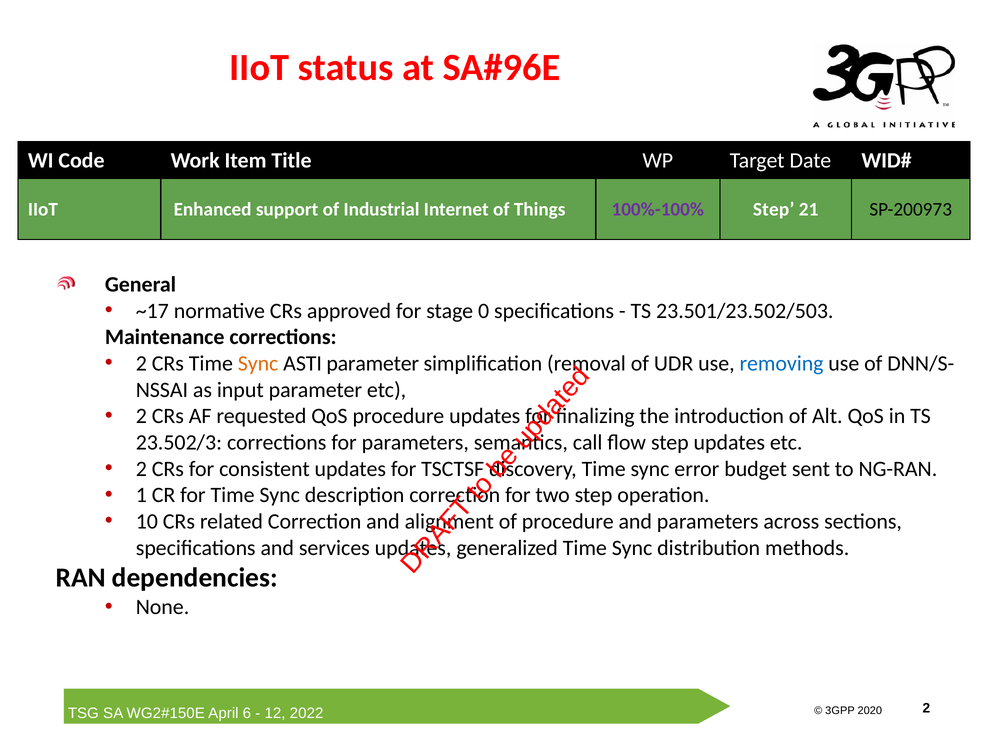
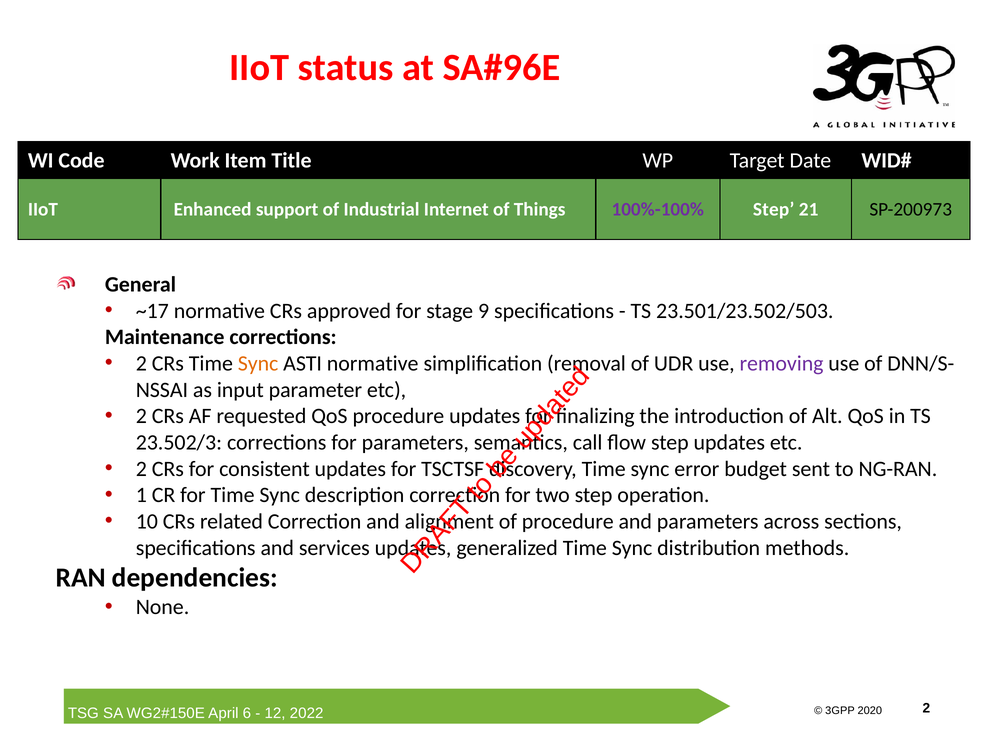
0: 0 -> 9 (484, 311)
ASTI parameter: parameter -> normative (373, 363)
removing colour: blue -> purple (782, 363)
